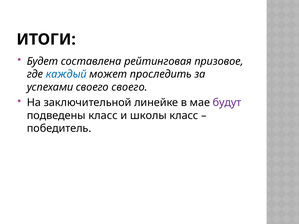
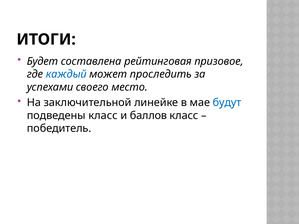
своего своего: своего -> место (130, 87)
будут colour: purple -> blue (227, 103)
школы: школы -> баллов (149, 116)
